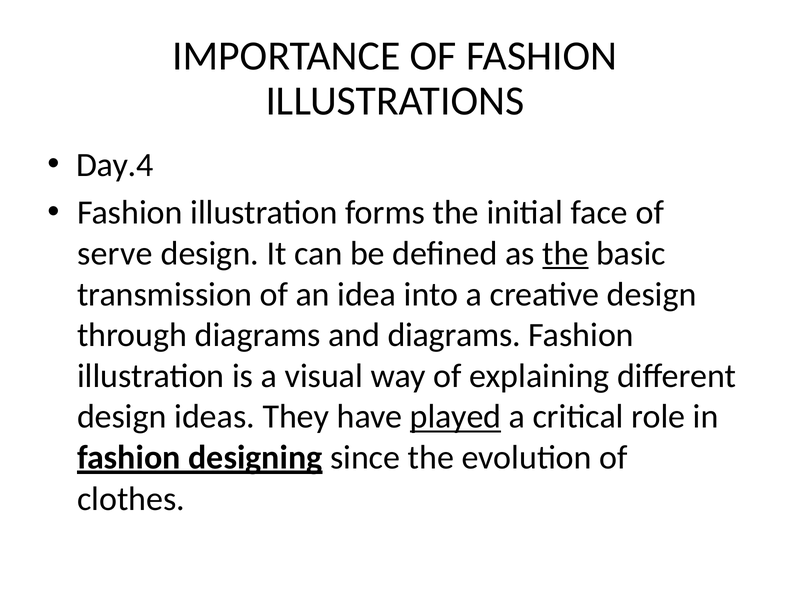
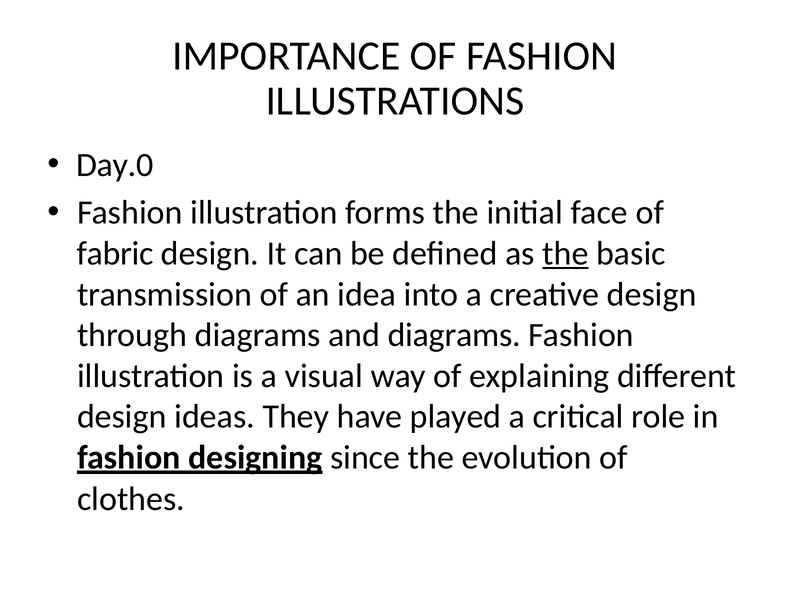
Day.4: Day.4 -> Day.0 (115, 165)
serve: serve -> fabric (115, 254)
played underline: present -> none (456, 417)
